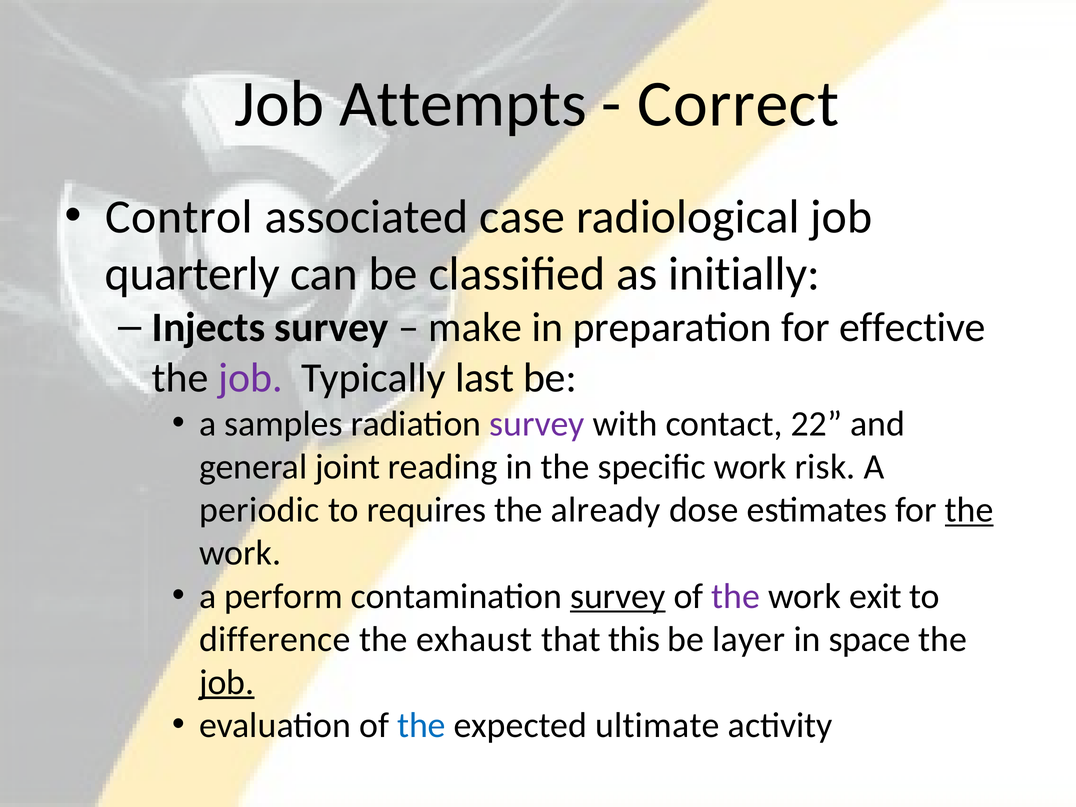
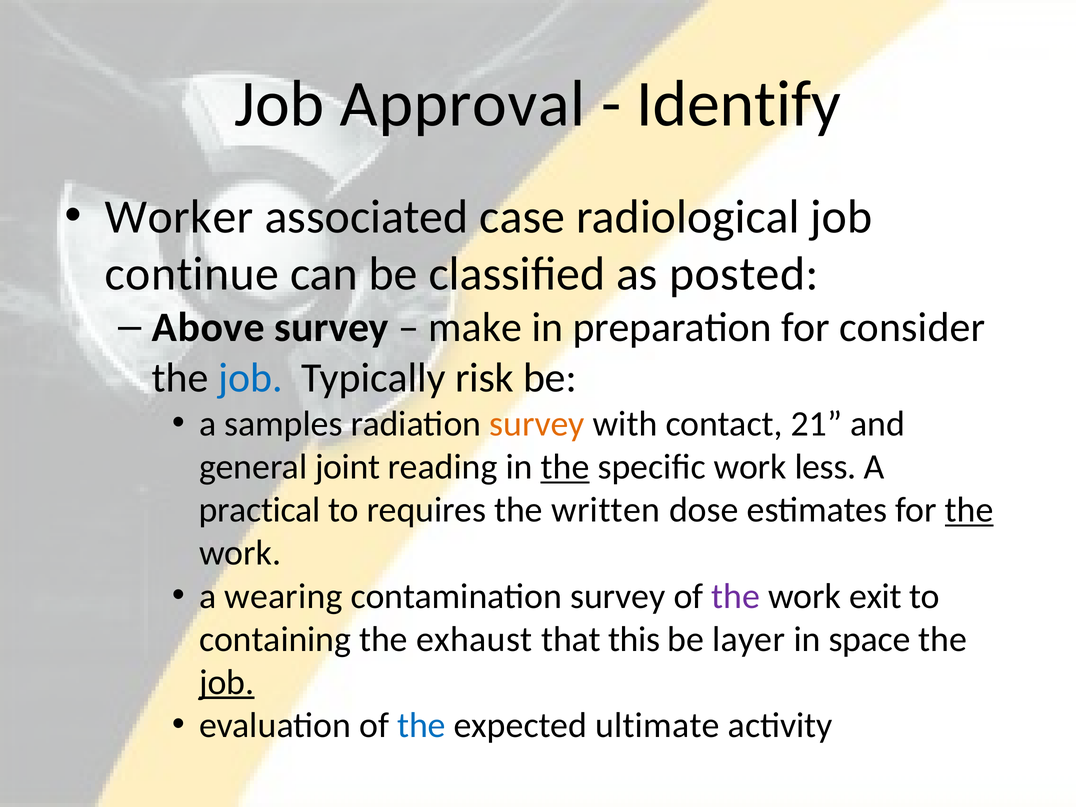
Attempts: Attempts -> Approval (463, 104)
Correct: Correct -> Identify (739, 104)
Control: Control -> Worker (179, 217)
quarterly: quarterly -> continue (192, 274)
initially: initially -> posted (744, 274)
Injects: Injects -> Above (208, 328)
effective: effective -> consider (912, 328)
job colour: purple -> blue (250, 378)
last: last -> risk (484, 378)
survey colour: purple -> orange (537, 424)
22: 22 -> 21 (816, 424)
the underline: none -> present (565, 467)
risk: risk -> less (825, 467)
periodic: periodic -> practical (260, 510)
already: already -> written (606, 510)
perform: perform -> wearing (283, 596)
survey underline: present -> none (618, 596)
difference: difference -> containing (275, 639)
